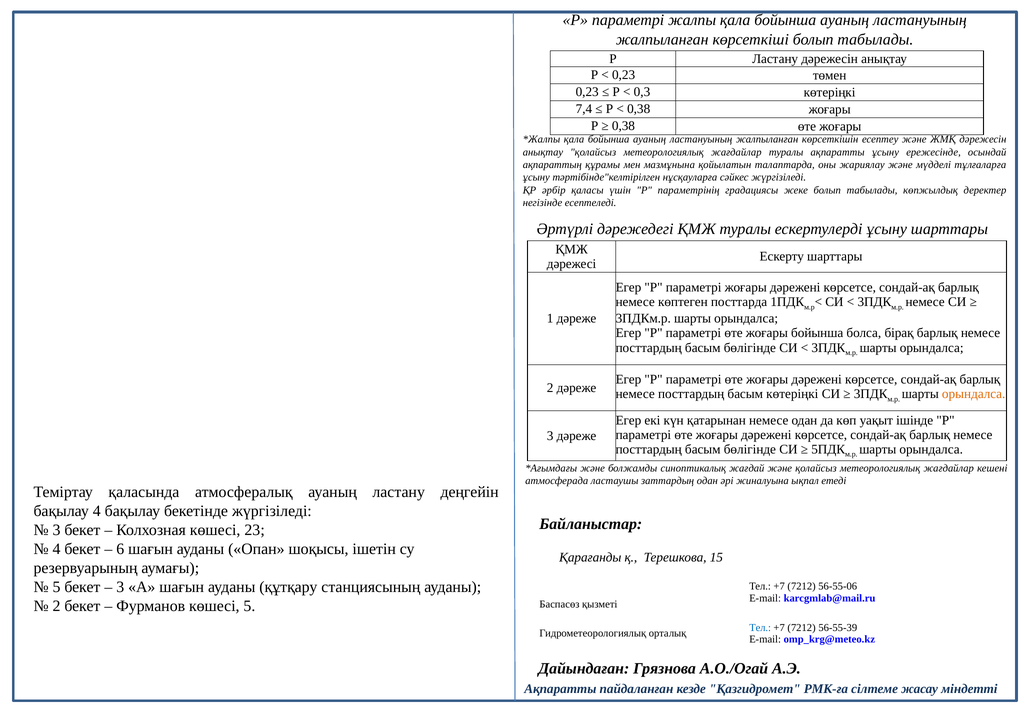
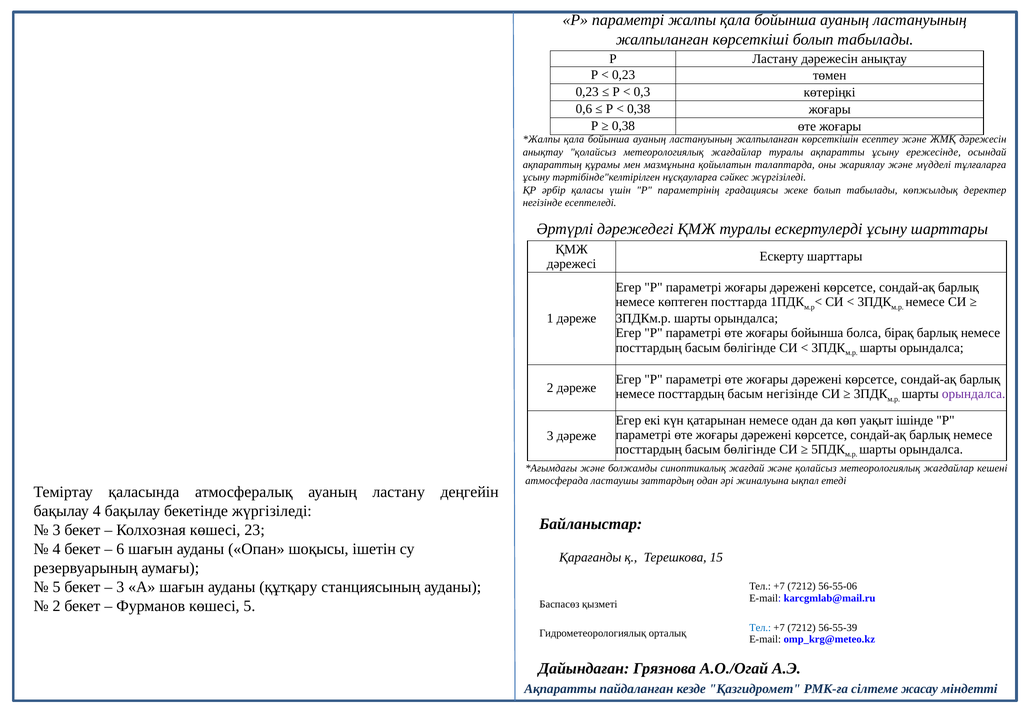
7,4: 7,4 -> 0,6 (584, 109)
басым көтеріңкі: көтеріңкі -> негізінде (792, 394)
орындалса colour: orange -> purple (974, 394)
